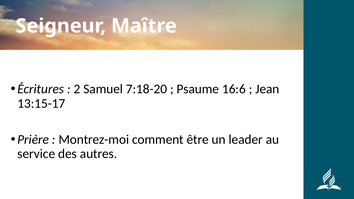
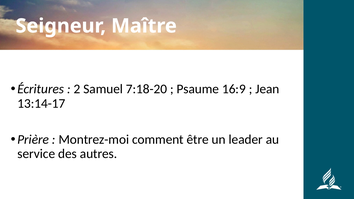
16:6: 16:6 -> 16:9 (234, 89)
13:15-17: 13:15-17 -> 13:14-17 (41, 103)
